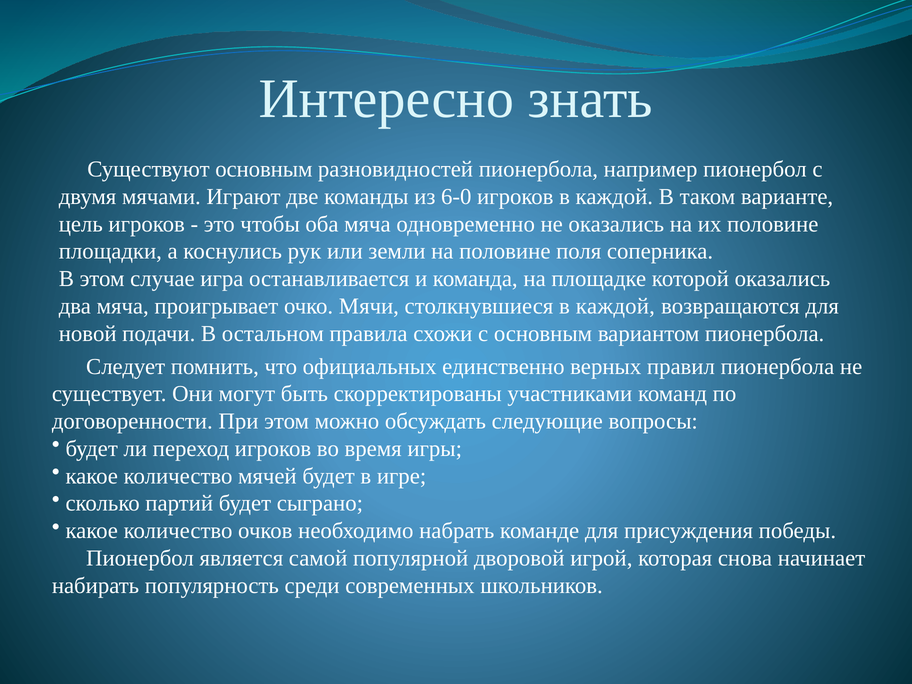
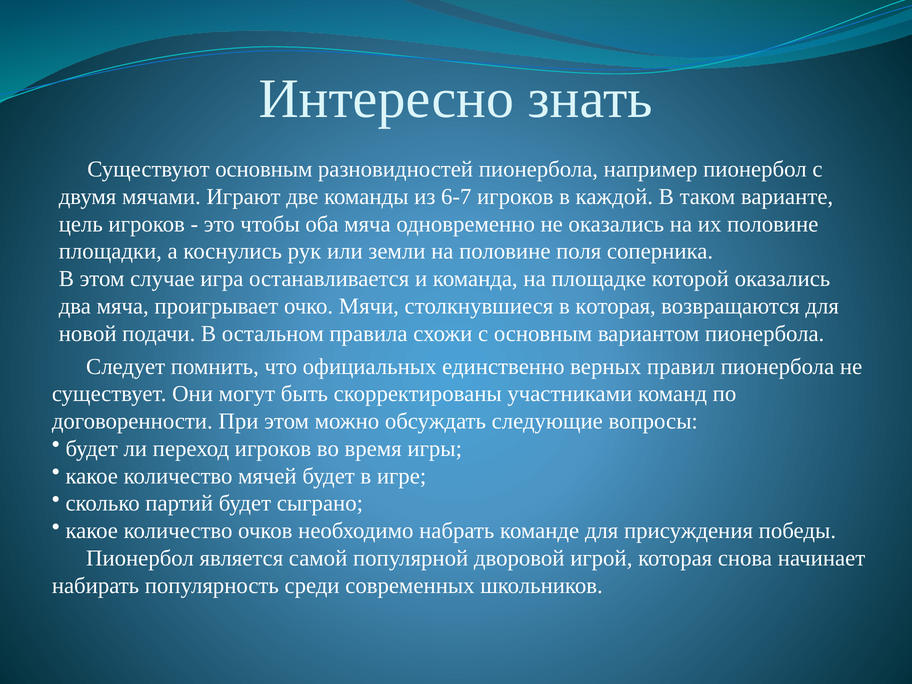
6-0: 6-0 -> 6-7 (456, 197)
столкнувшиеся в каждой: каждой -> которая (616, 306)
